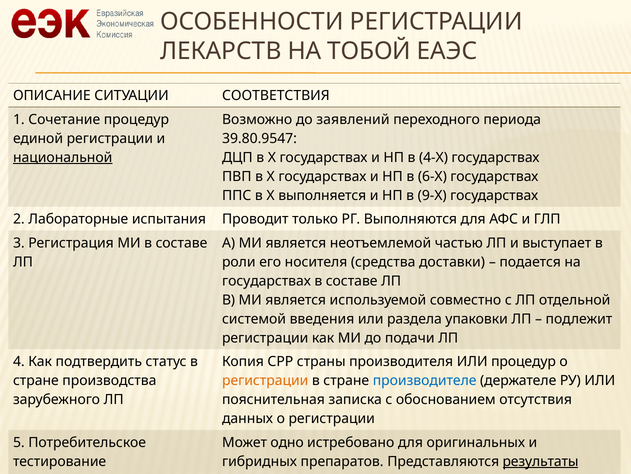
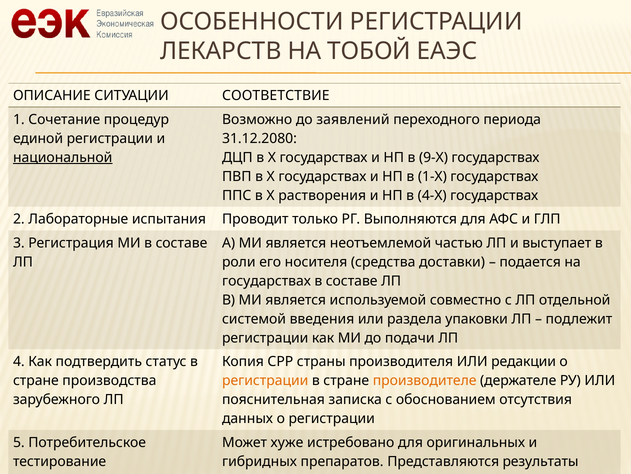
СООТВЕТСТВИЯ: СООТВЕТСТВИЯ -> СООТВЕТСТВИЕ (276, 96)
39.80.9547: 39.80.9547 -> 31.12.2080 (260, 138)
4-Х: 4-Х -> 9-Х (433, 157)
6-Х: 6-Х -> 1-Х (432, 176)
выполняется: выполняется -> растворения (322, 195)
9-Х: 9-Х -> 4-Х (432, 195)
ИЛИ процедур: процедур -> редакции (524, 361)
производителе colour: blue -> orange (425, 380)
одно: одно -> хуже (287, 442)
результаты underline: present -> none (541, 461)
